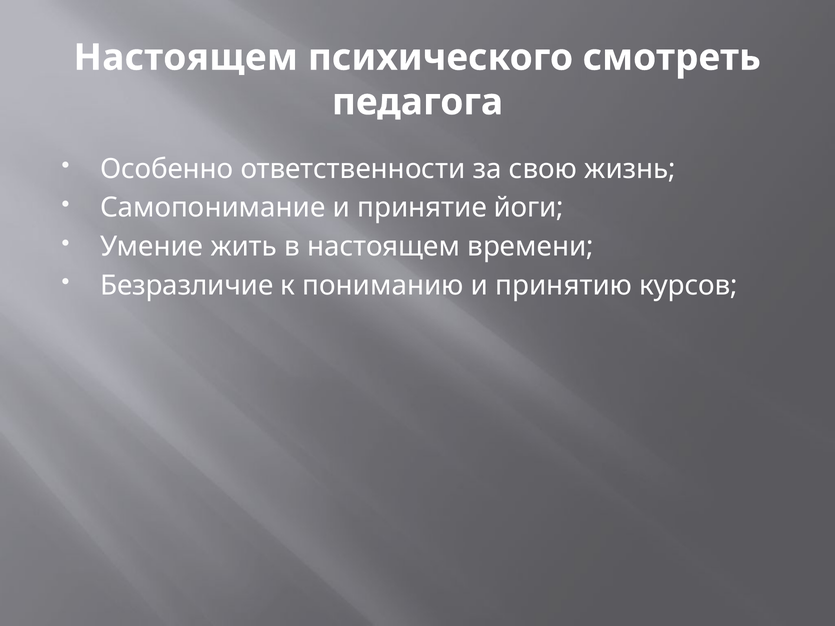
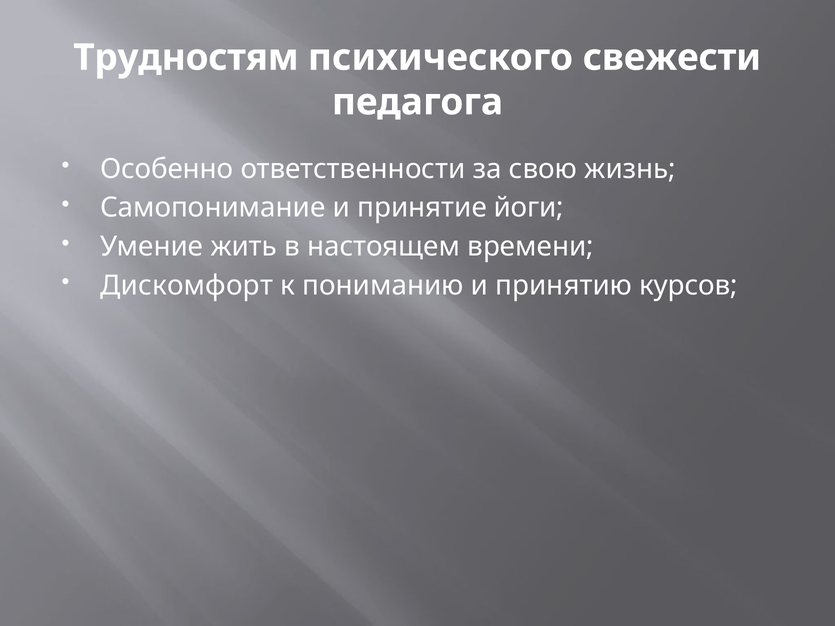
Настоящем: Настоящем -> Трудностям (186, 58)
смотреть: смотреть -> свежести (672, 58)
Безразличие: Безразличие -> Дискомфорт (187, 286)
